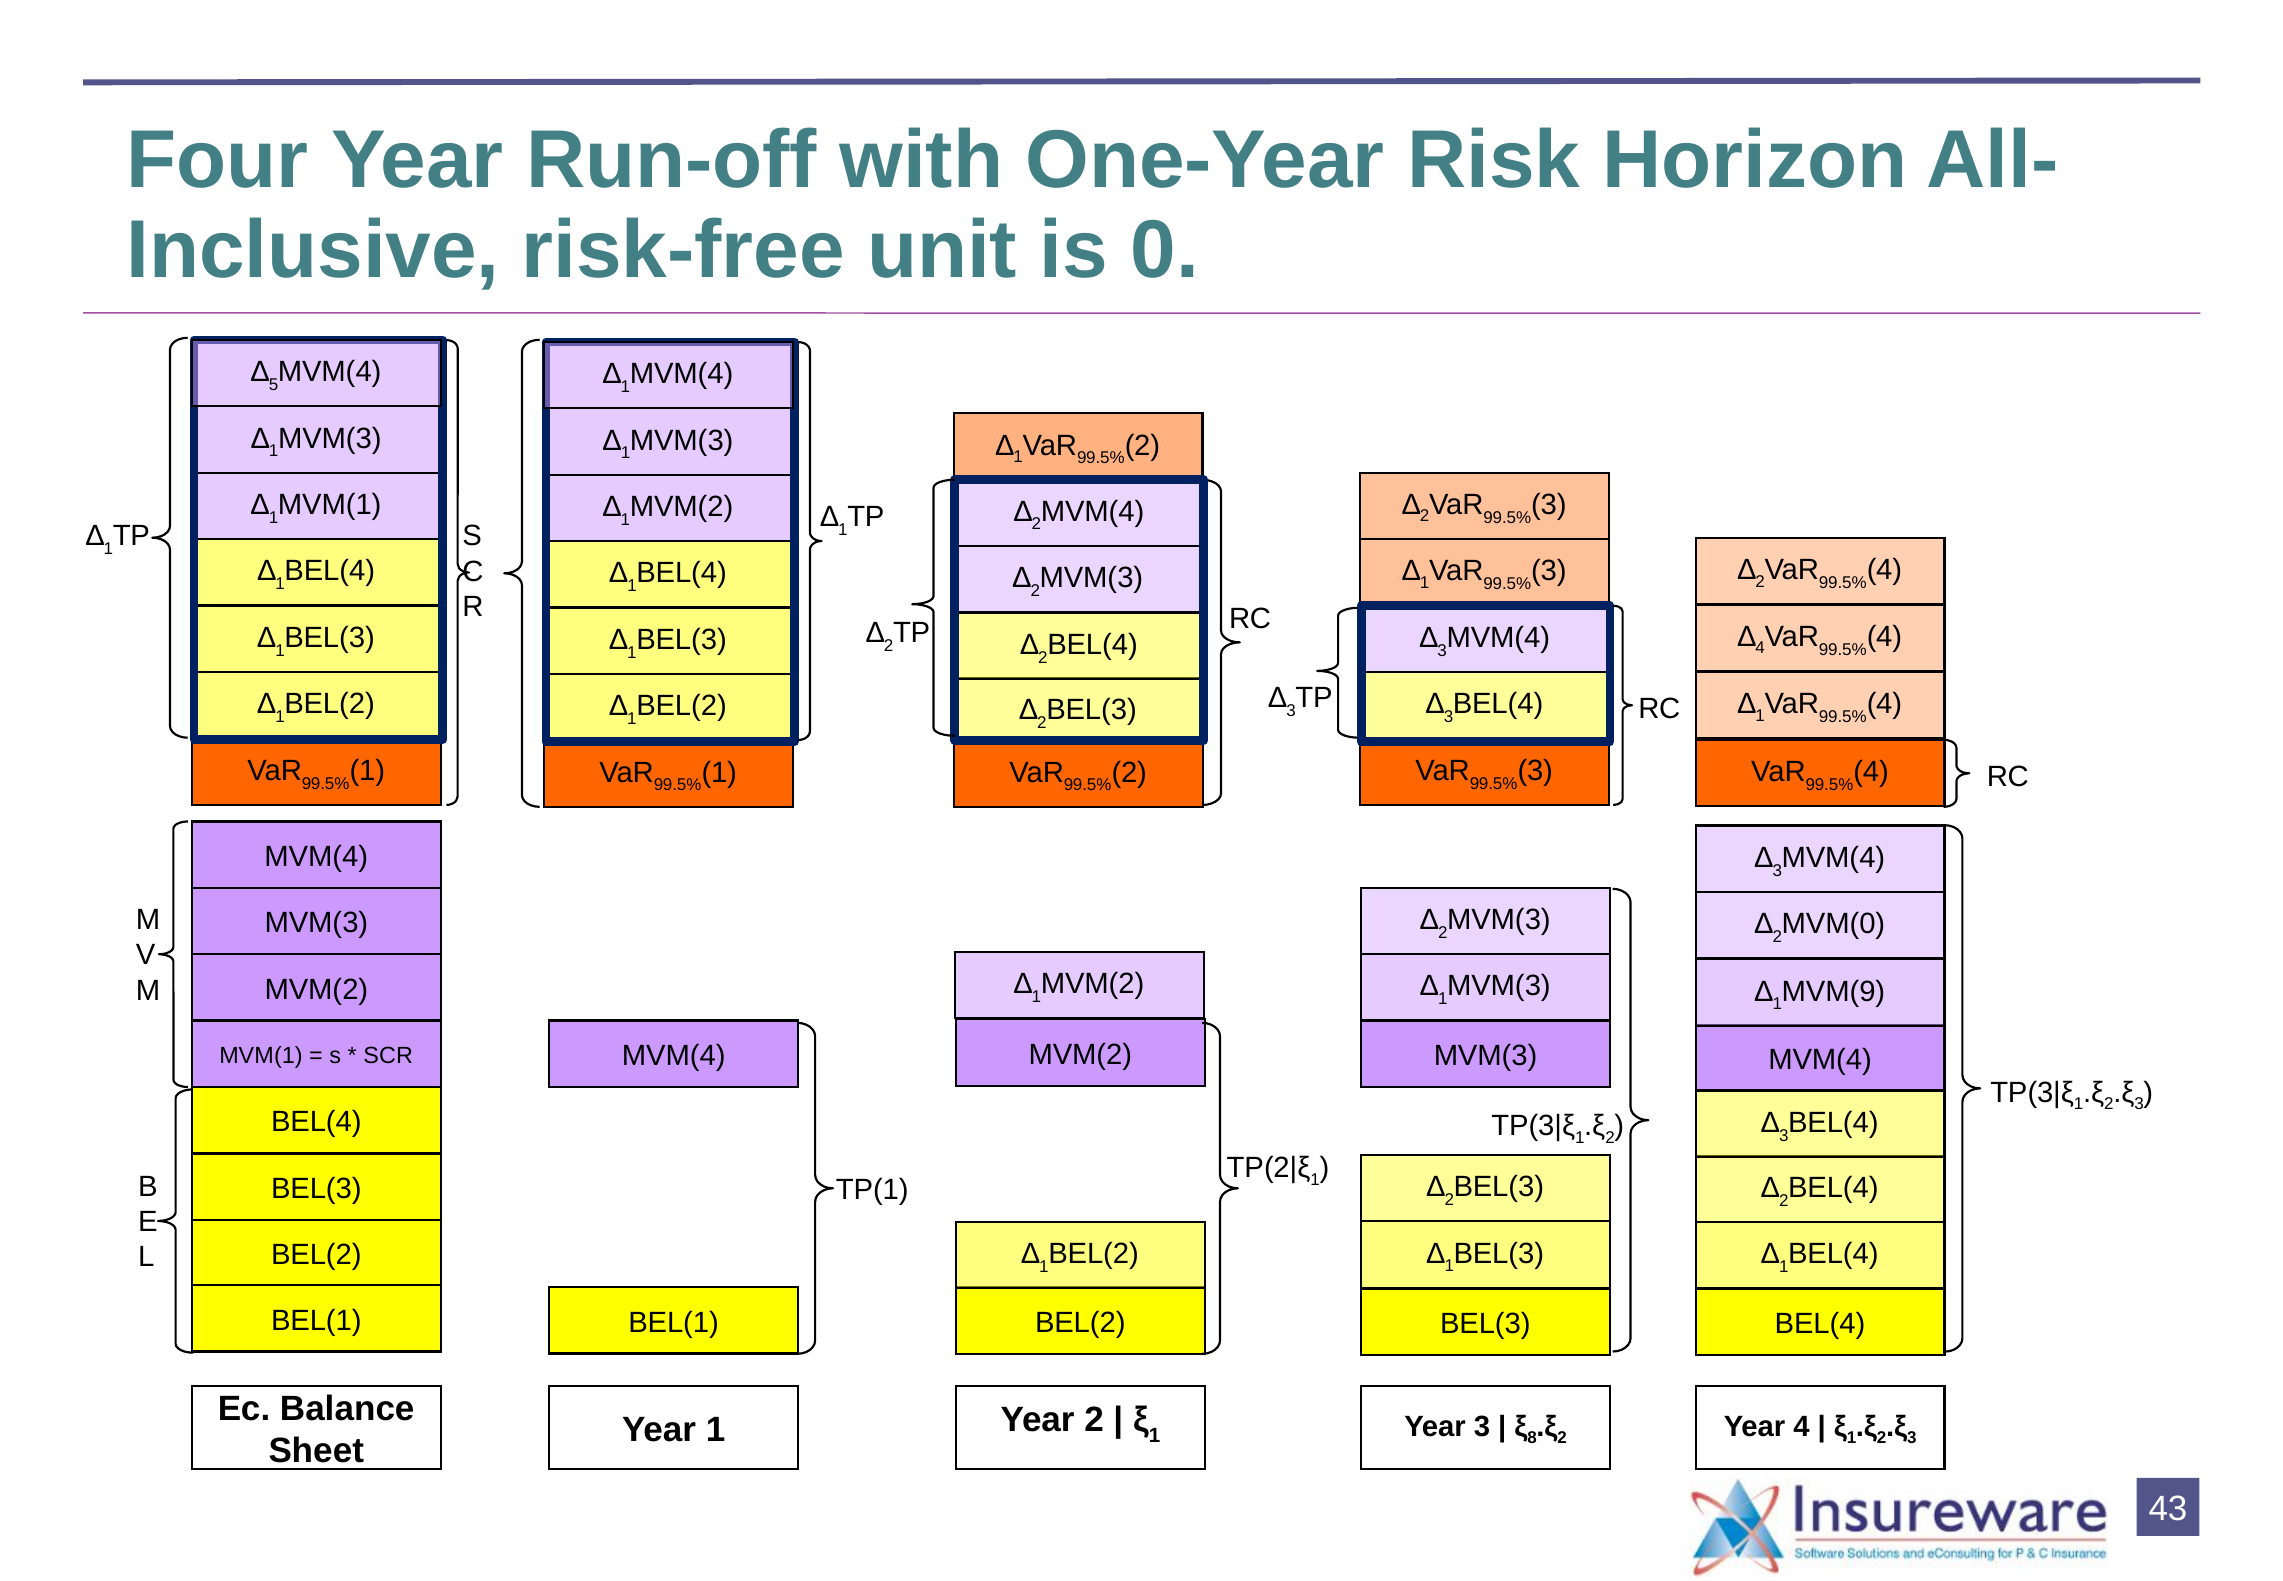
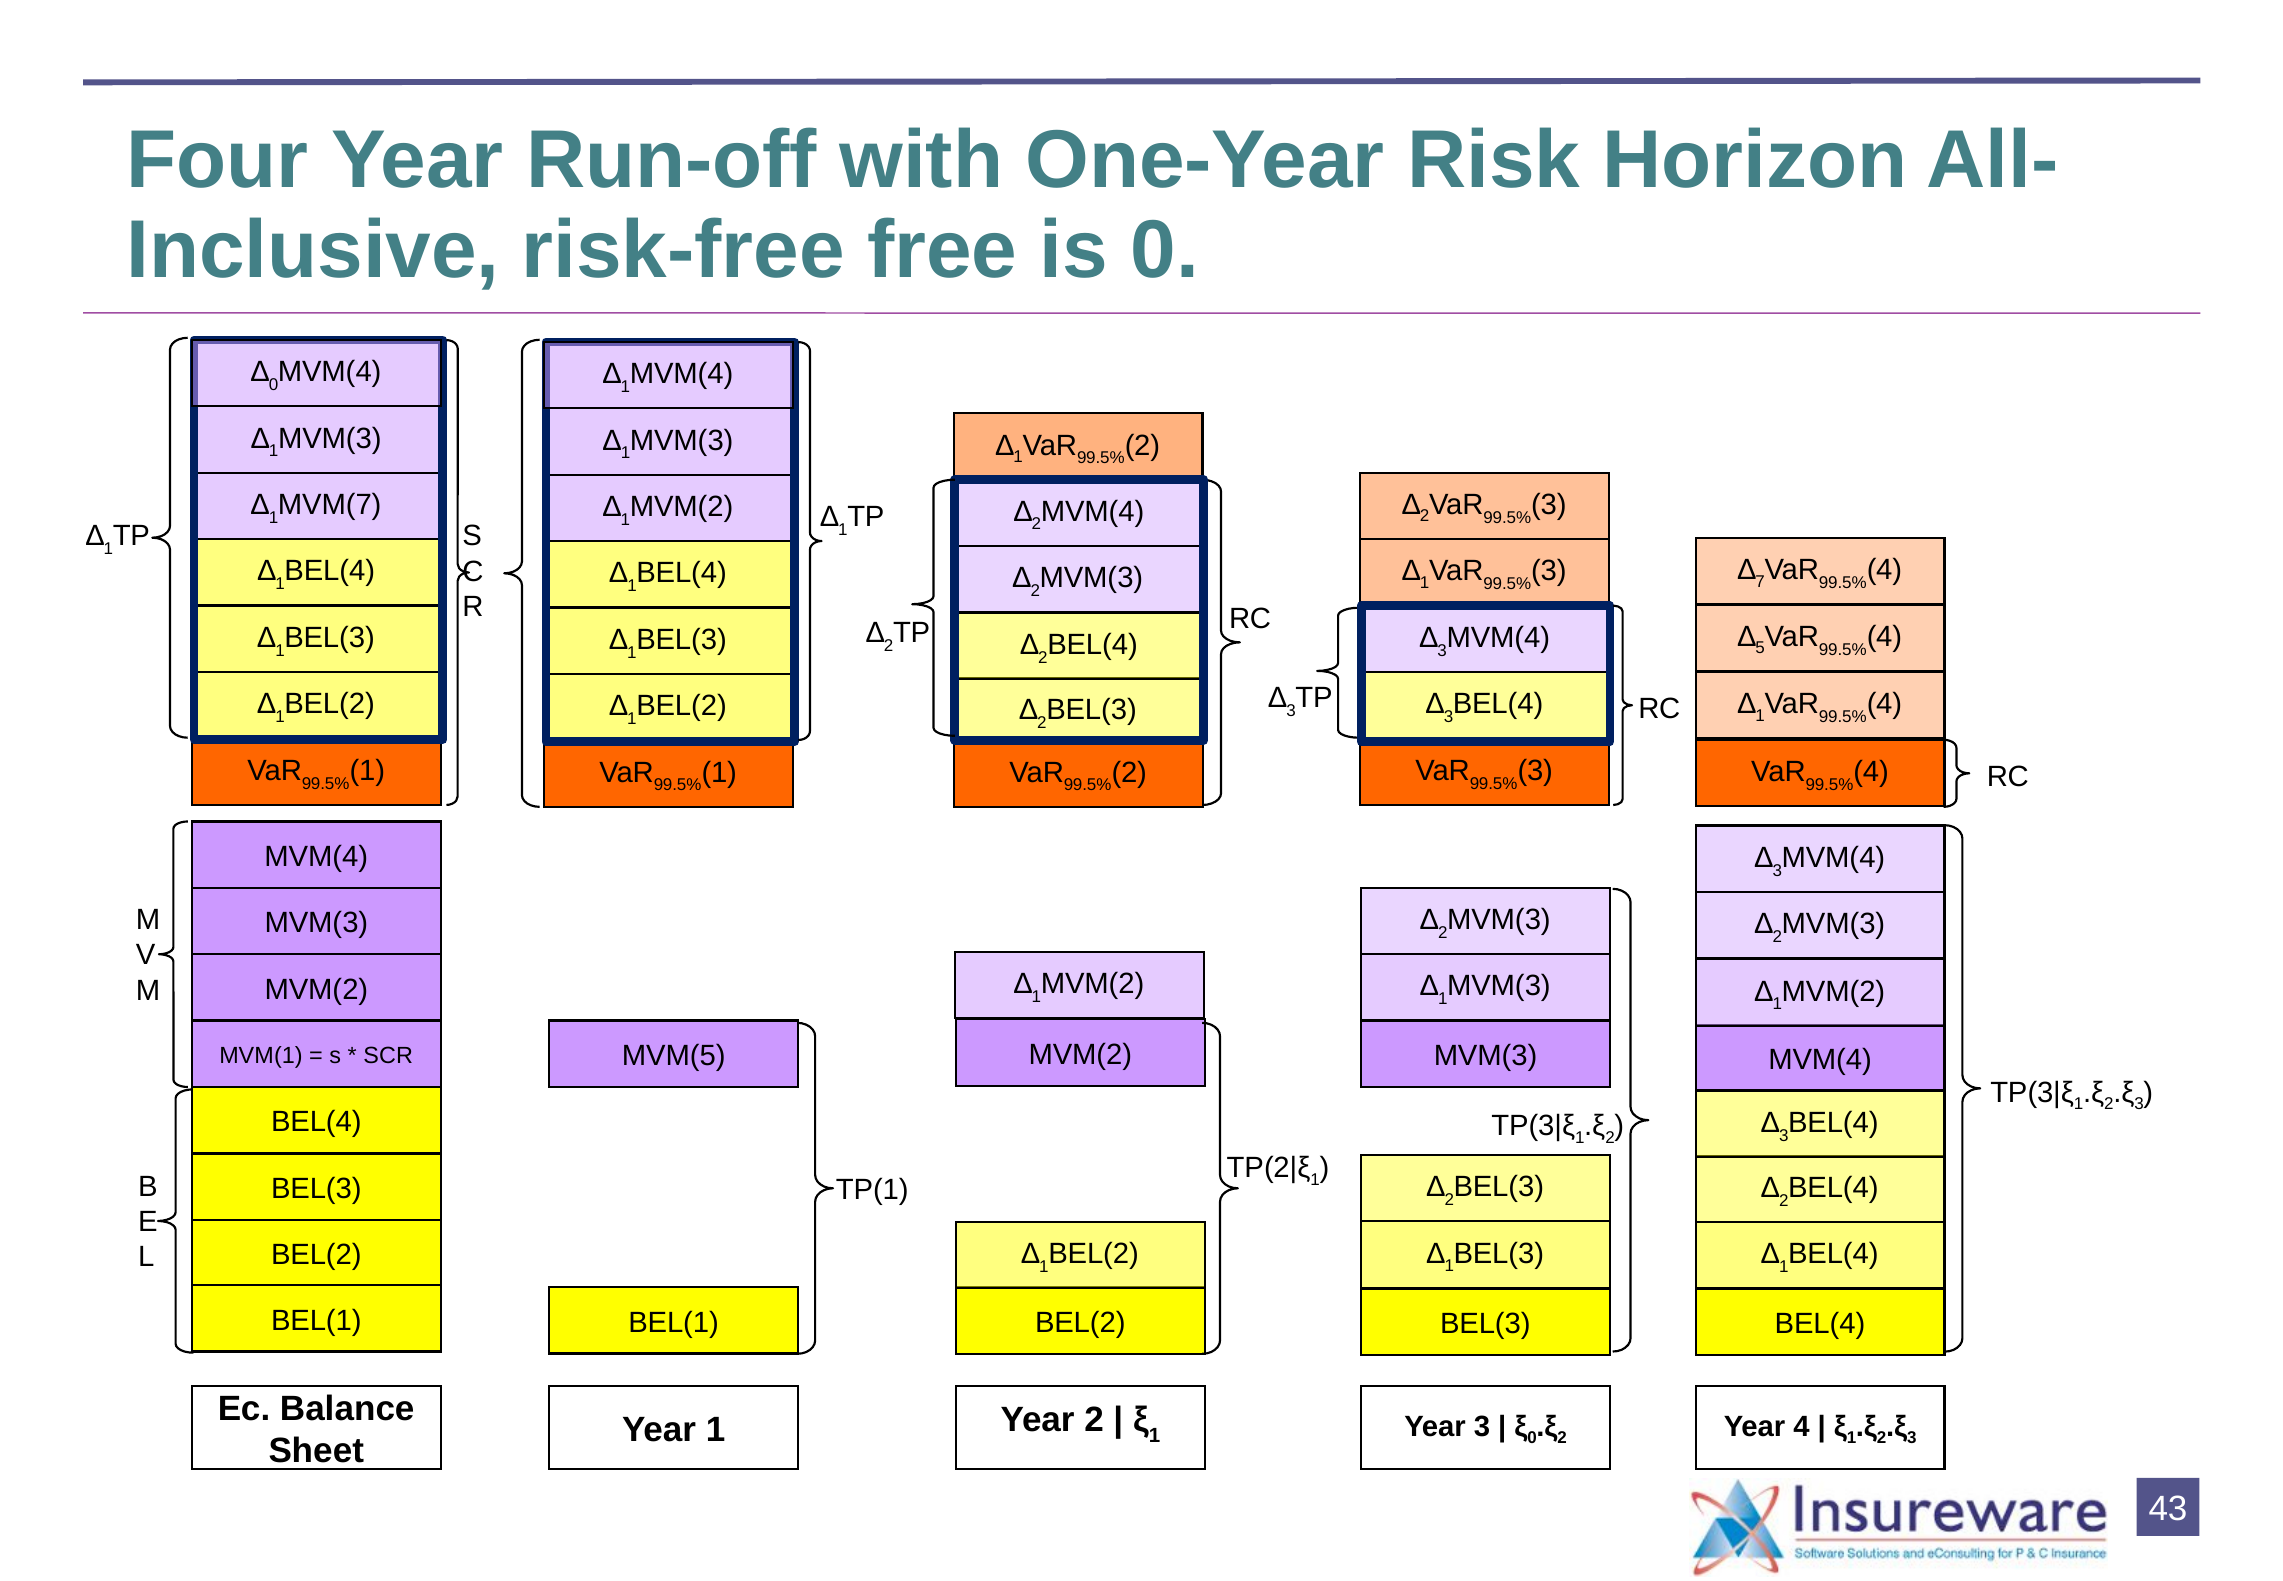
unit: unit -> free (942, 251)
5: 5 -> 0 (274, 385)
1 MVM(1: MVM(1 -> MVM(7 (330, 505)
2: 2 -> 7 (1760, 582)
4: 4 -> 5 (1760, 648)
MVM(0: MVM(0 -> MVM(3 (1833, 924)
MVM(9: MVM(9 -> MVM(2 (1833, 991)
MVM(4: MVM(4 -> MVM(5 (674, 1055)
8: 8 -> 0 (1532, 1438)
